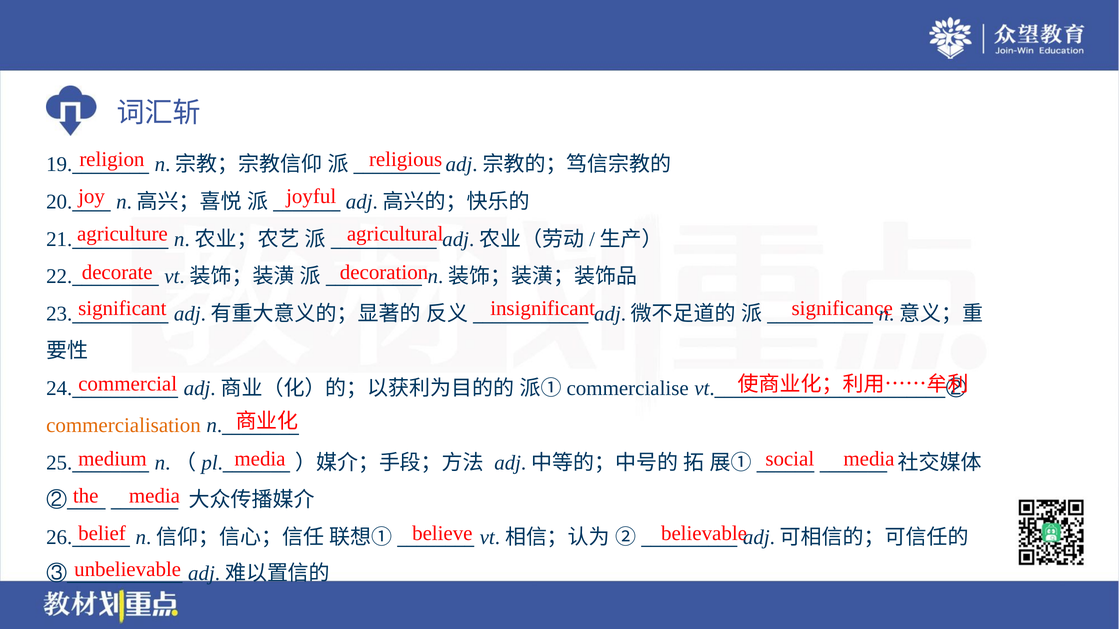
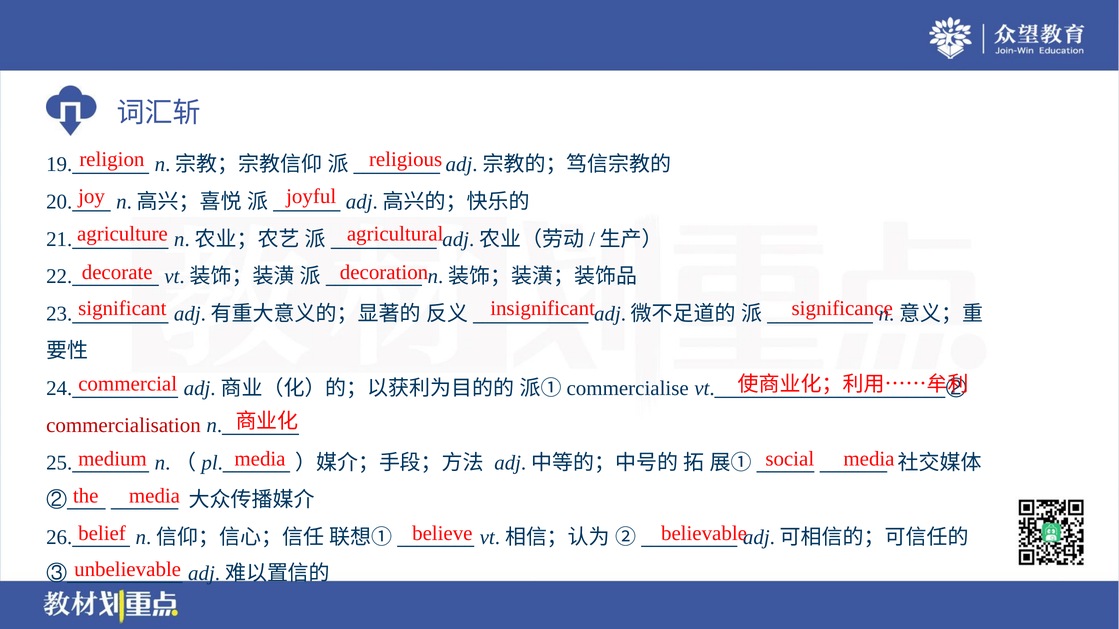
commercialisation colour: orange -> red (123, 426)
